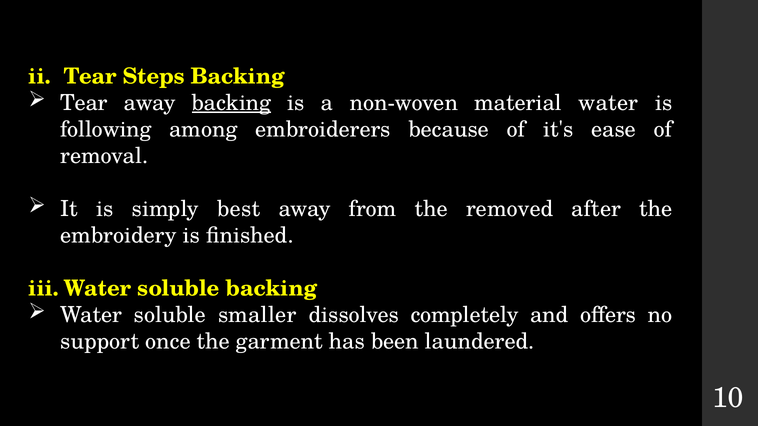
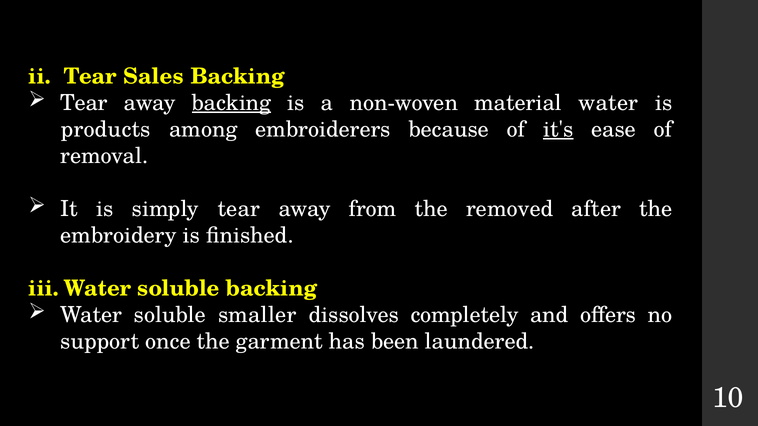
Steps: Steps -> Sales (154, 76)
following: following -> products (106, 129)
it's underline: none -> present (558, 129)
simply best: best -> tear (239, 209)
